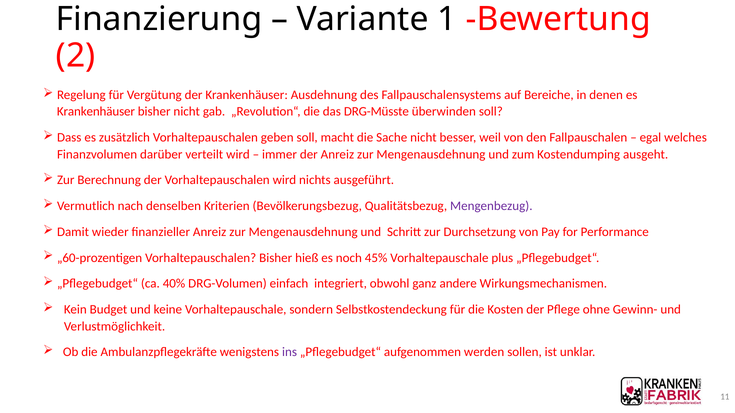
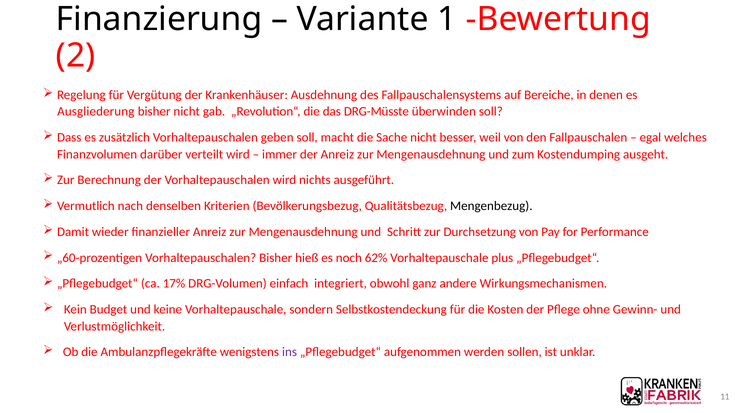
Krankenhäuser: Krankenhäuser -> Ausgliederung (96, 112)
Mengenbezug colour: purple -> black (491, 206)
45%: 45% -> 62% (376, 258)
40%: 40% -> 17% (174, 284)
